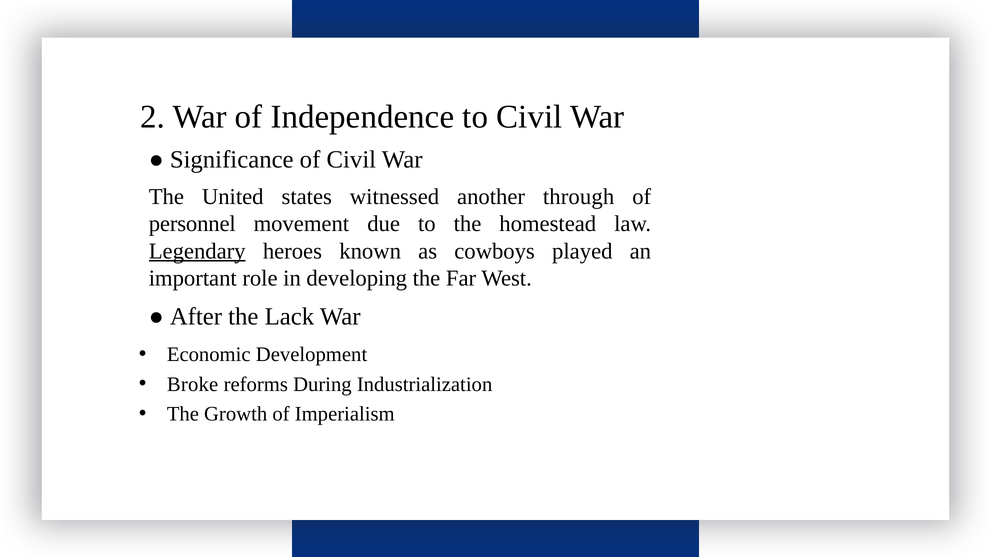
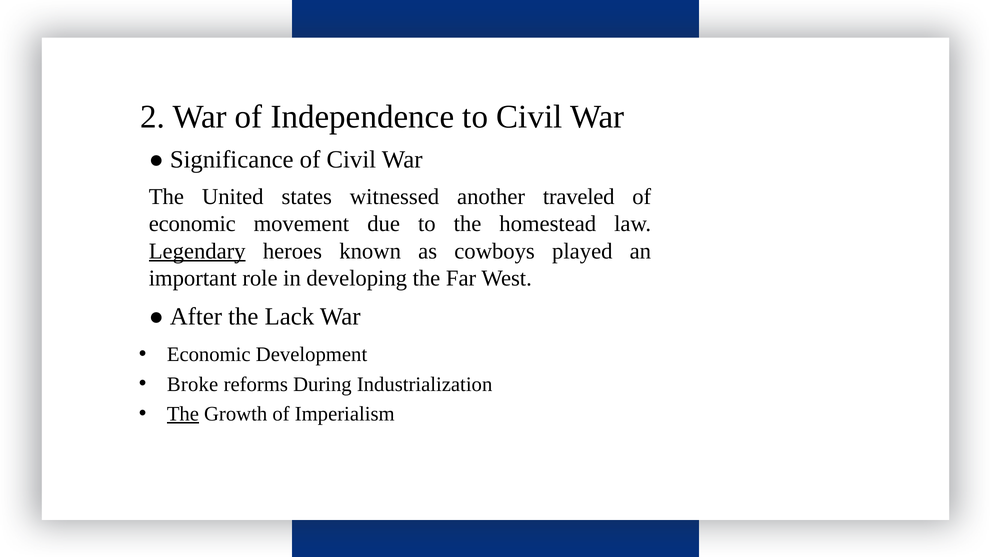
through: through -> traveled (579, 197)
personnel: personnel -> economic (192, 224)
The underline: none -> present (183, 414)
